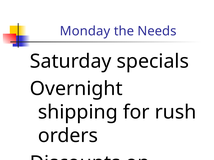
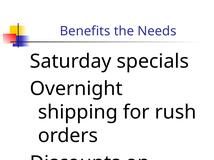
Monday: Monday -> Benefits (85, 31)
